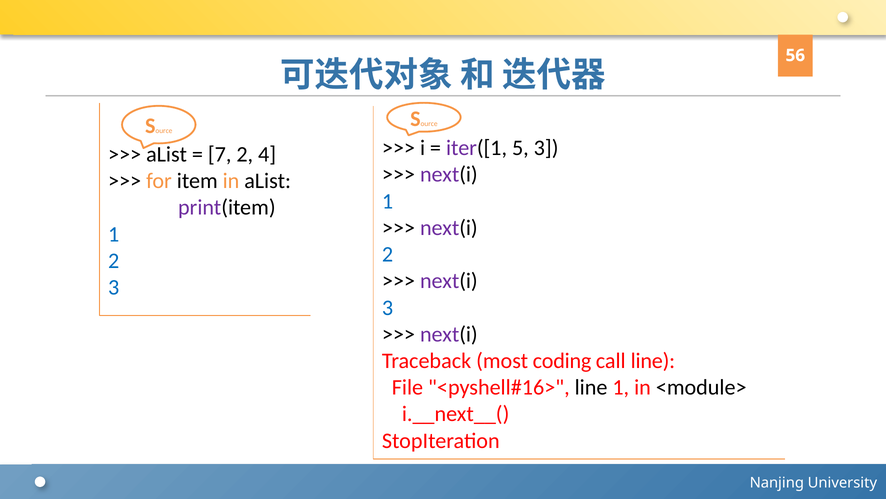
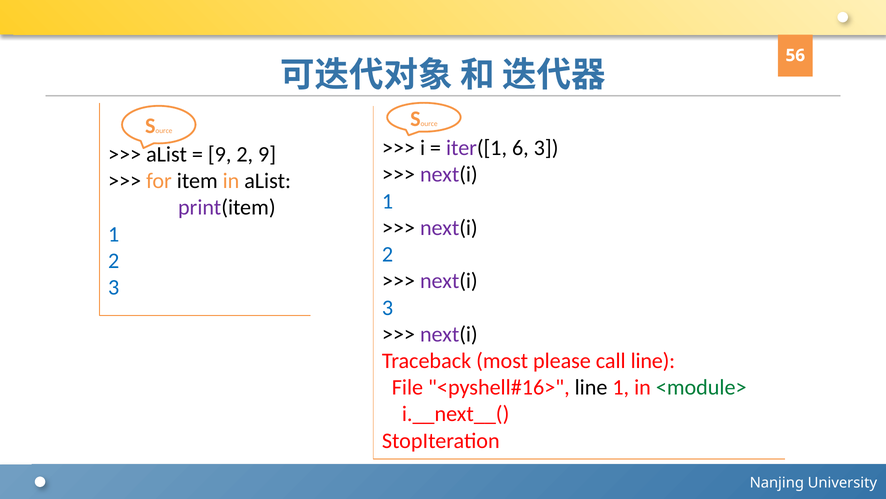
5: 5 -> 6 (520, 148)
7: 7 -> 9 (220, 154)
2 4: 4 -> 9 (267, 154)
coding: coding -> please (562, 360)
<module> colour: black -> green (701, 387)
